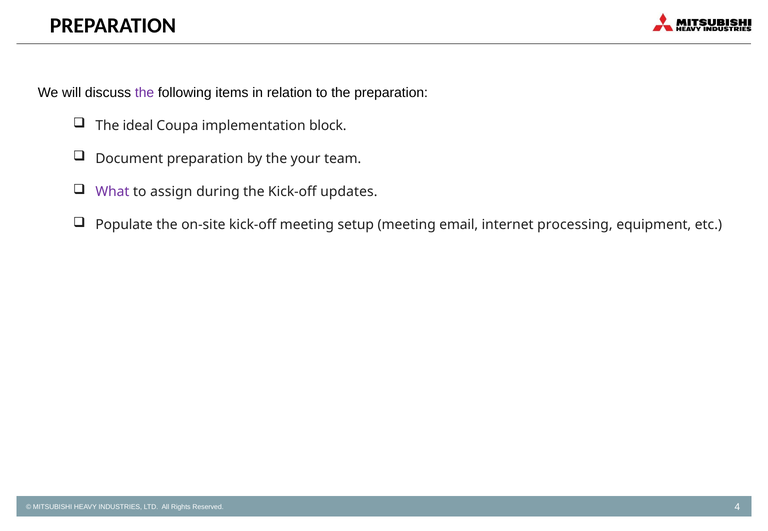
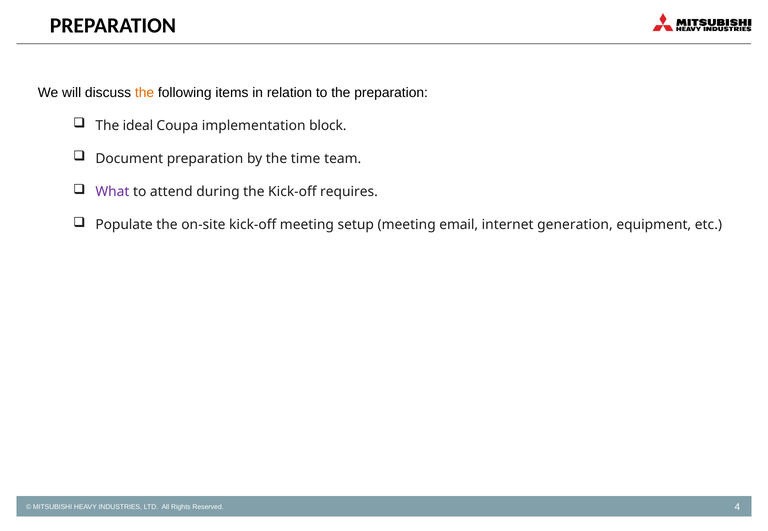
the colour: purple -> orange (145, 93)
your: your -> time (306, 159)
assign: assign -> attend (171, 192)
updates: updates -> requires (349, 192)
processing: processing -> generation (575, 225)
